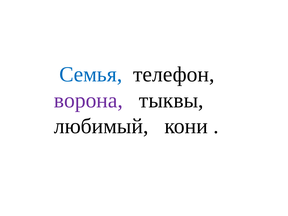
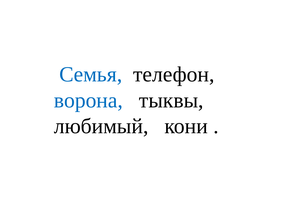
ворона colour: purple -> blue (88, 100)
